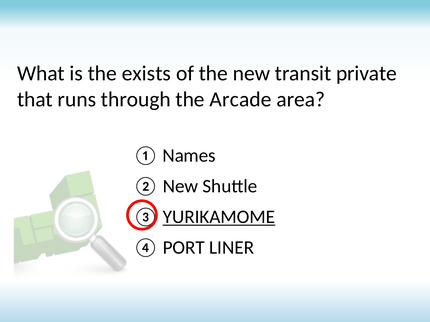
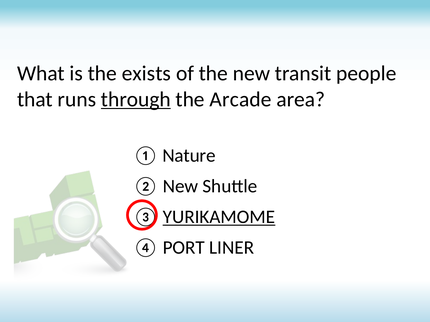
private: private -> people (366, 74)
through underline: none -> present (136, 99)
Names: Names -> Nature (189, 156)
